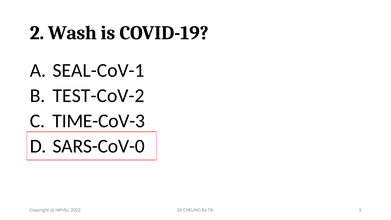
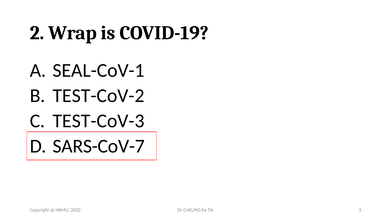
Wash: Wash -> Wrap (73, 33)
TIME-CoV-3: TIME-CoV-3 -> TEST-CoV-3 (99, 121)
SARS-CoV-0: SARS-CoV-0 -> SARS-CoV-7 (99, 146)
